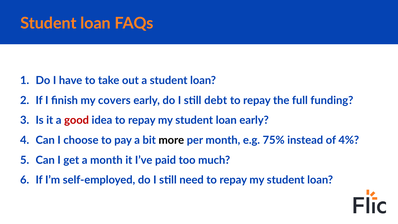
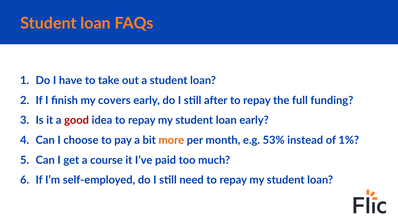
debt: debt -> after (216, 100)
more colour: black -> orange (171, 140)
75%: 75% -> 53% (274, 140)
4%: 4% -> 1% (349, 140)
a month: month -> course (106, 160)
